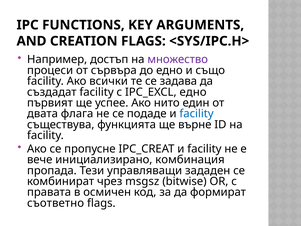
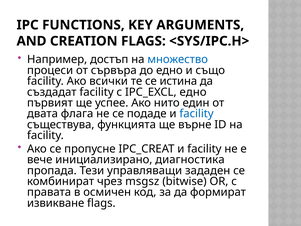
множество colour: purple -> blue (178, 59)
задава: задава -> истина (178, 81)
комбинация: комбинация -> диагностика (190, 160)
съответно: съответно -> извикване (56, 203)
